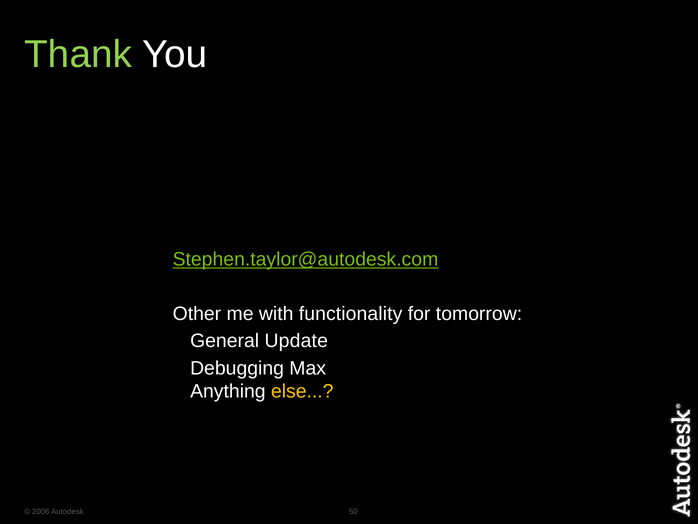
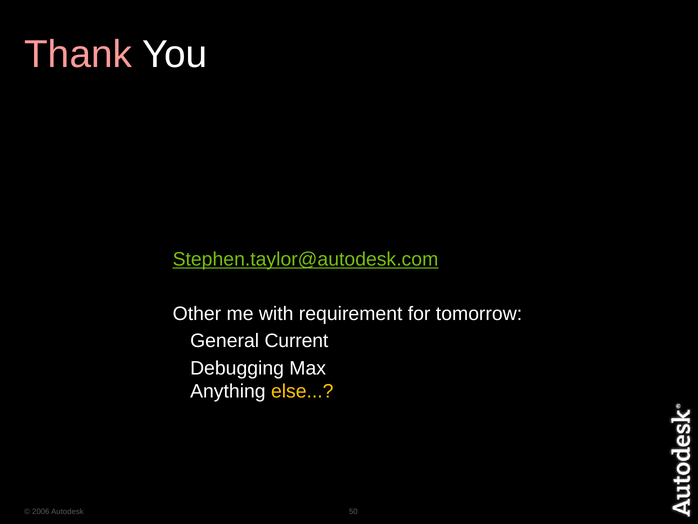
Thank colour: light green -> pink (78, 55)
functionality: functionality -> requirement (351, 313)
Update: Update -> Current (296, 341)
